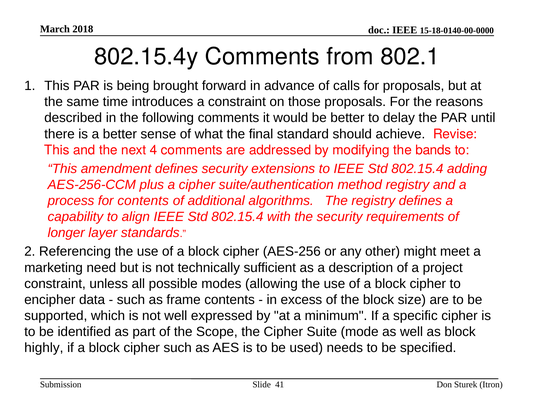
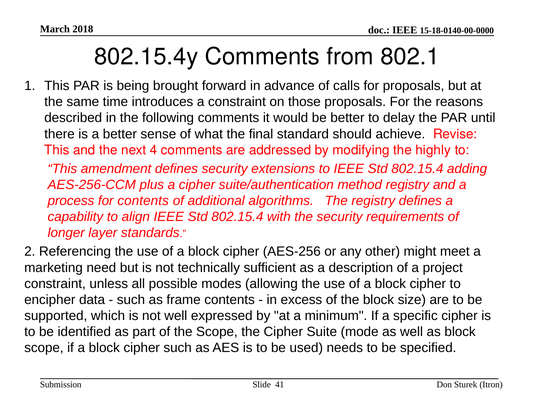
bands: bands -> highly (433, 150)
highly: highly -> scope (44, 347)
